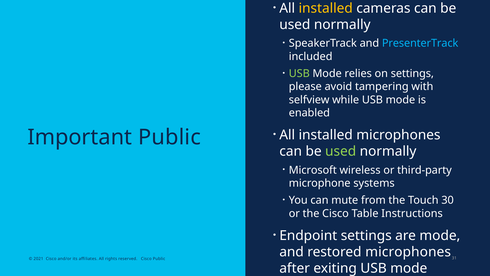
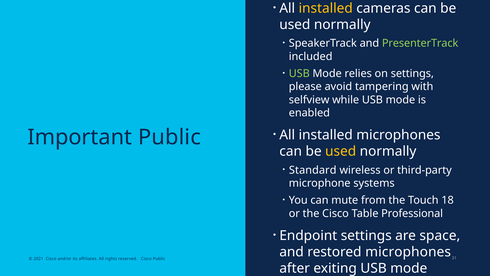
PresenterTrack colour: light blue -> light green (420, 43)
used colour: light green -> yellow (341, 151)
Microsoft: Microsoft -> Standard (313, 170)
30: 30 -> 18 (448, 200)
Instructions: Instructions -> Professional (412, 213)
are mode: mode -> space (440, 235)
